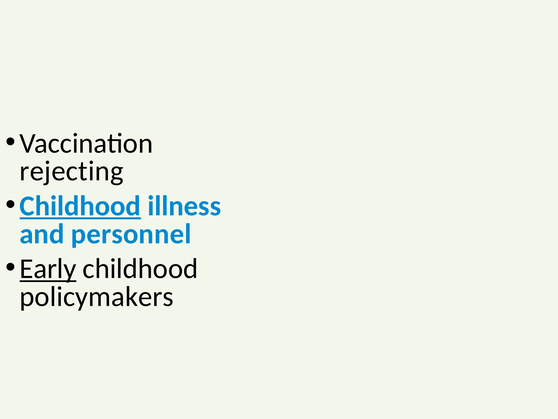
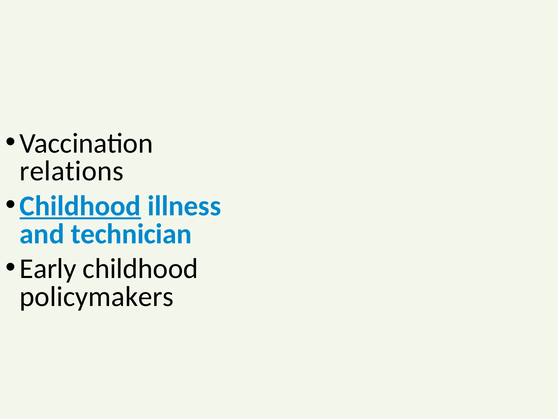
rejecting: rejecting -> relations (72, 171)
personnel: personnel -> technician (131, 234)
Early underline: present -> none (48, 268)
